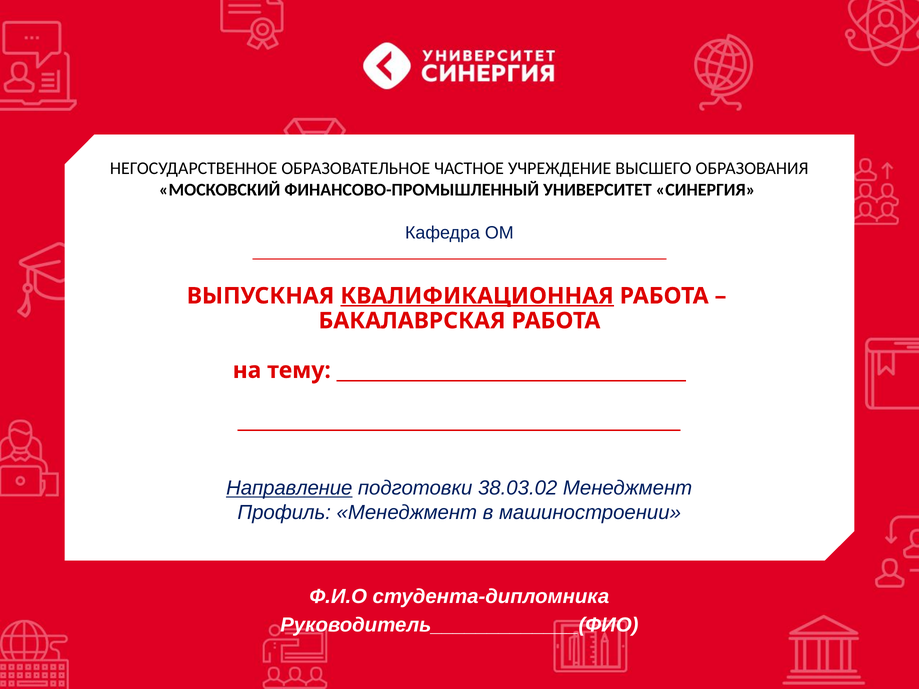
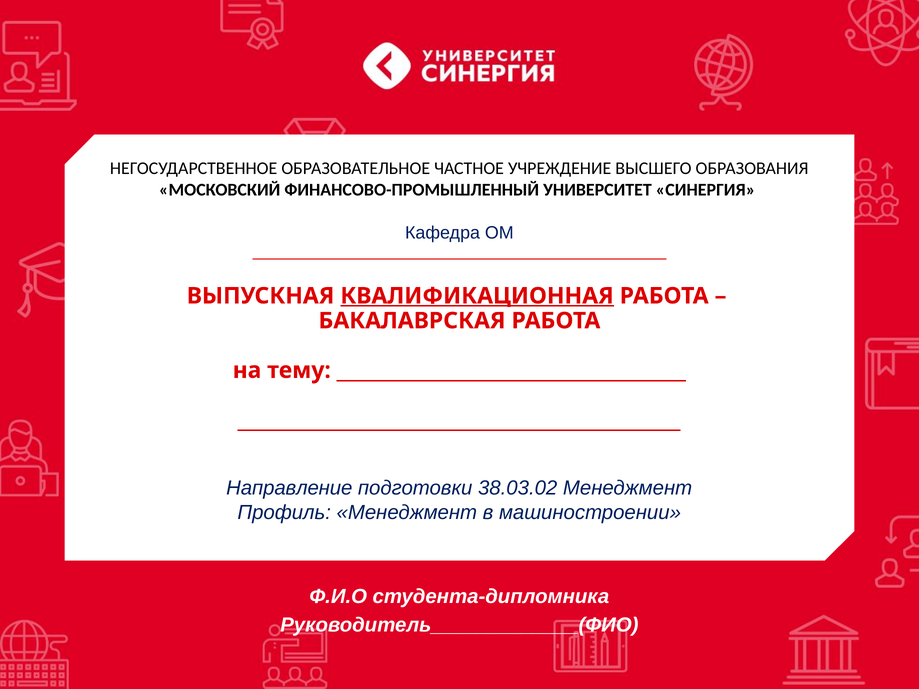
Направление underline: present -> none (289, 488)
